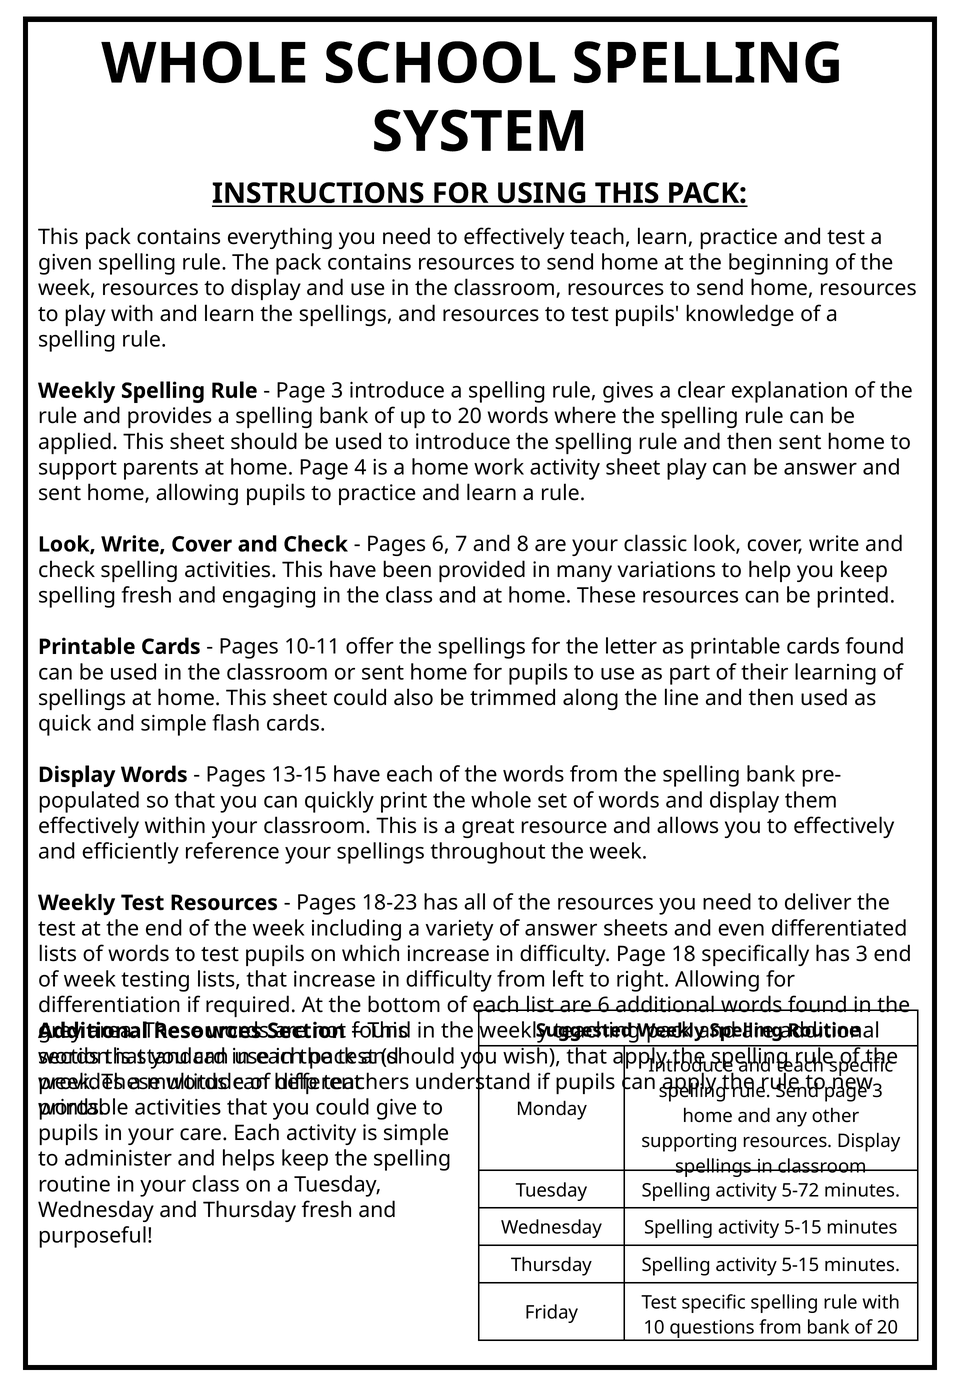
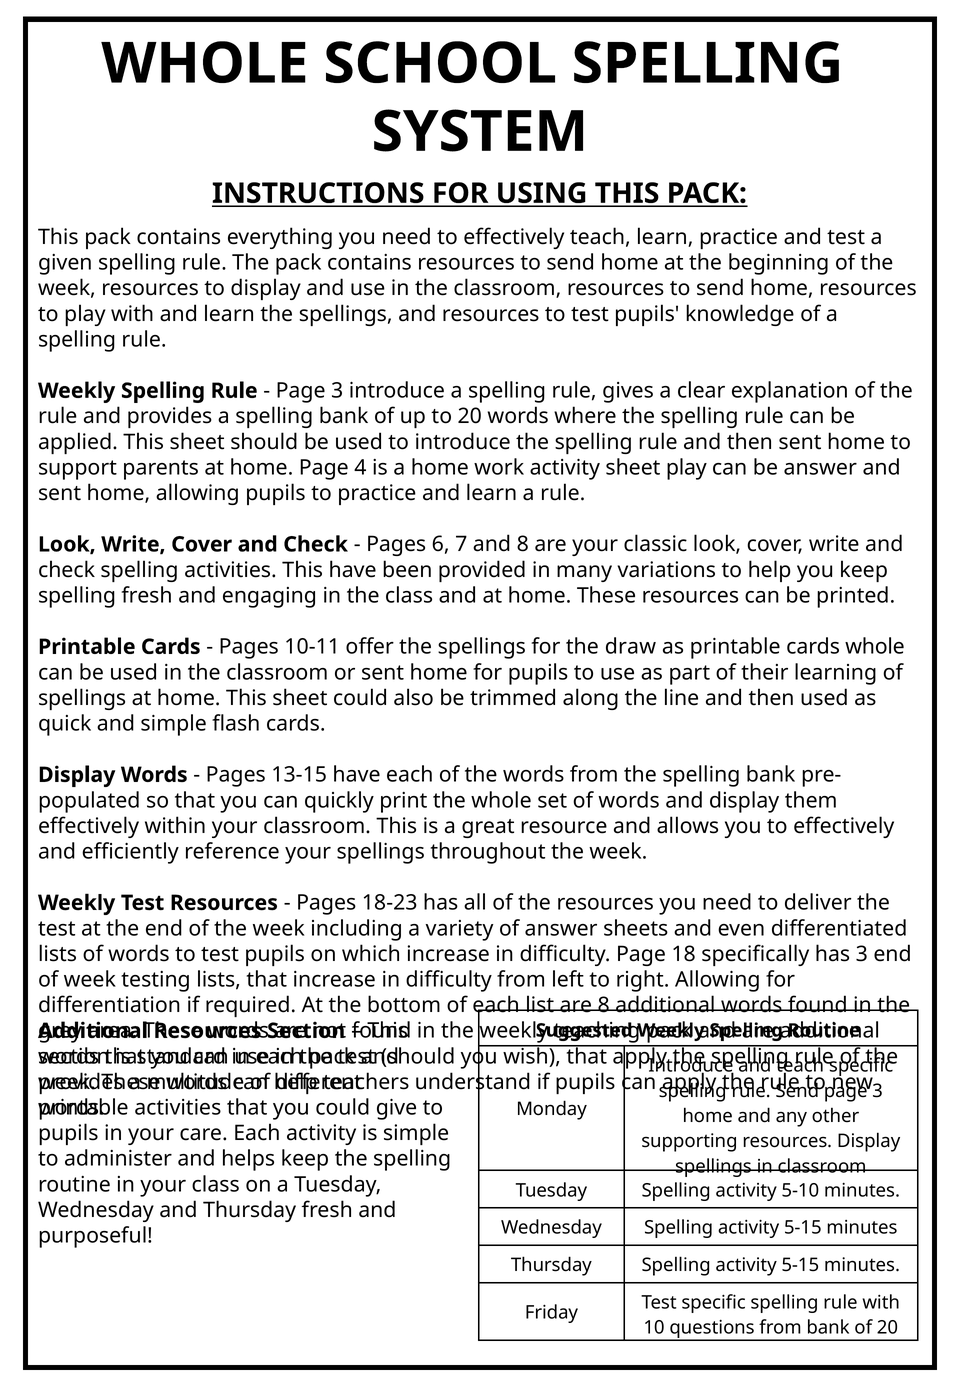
letter: letter -> draw (630, 647)
cards found: found -> whole (875, 647)
are 6: 6 -> 8 (604, 1005)
5-72: 5-72 -> 5-10 (800, 1190)
